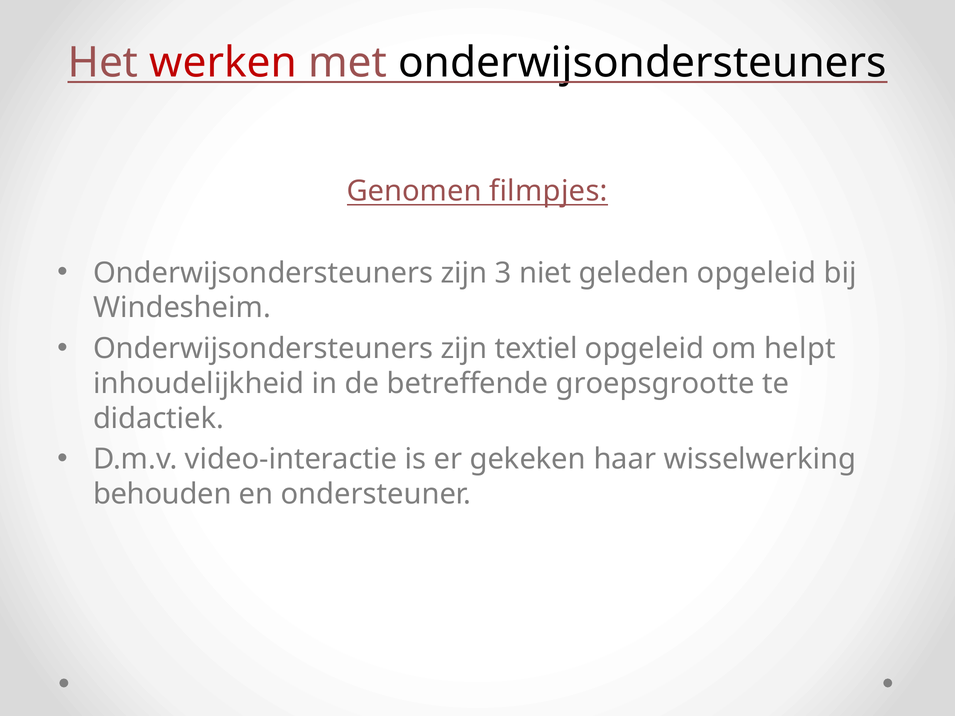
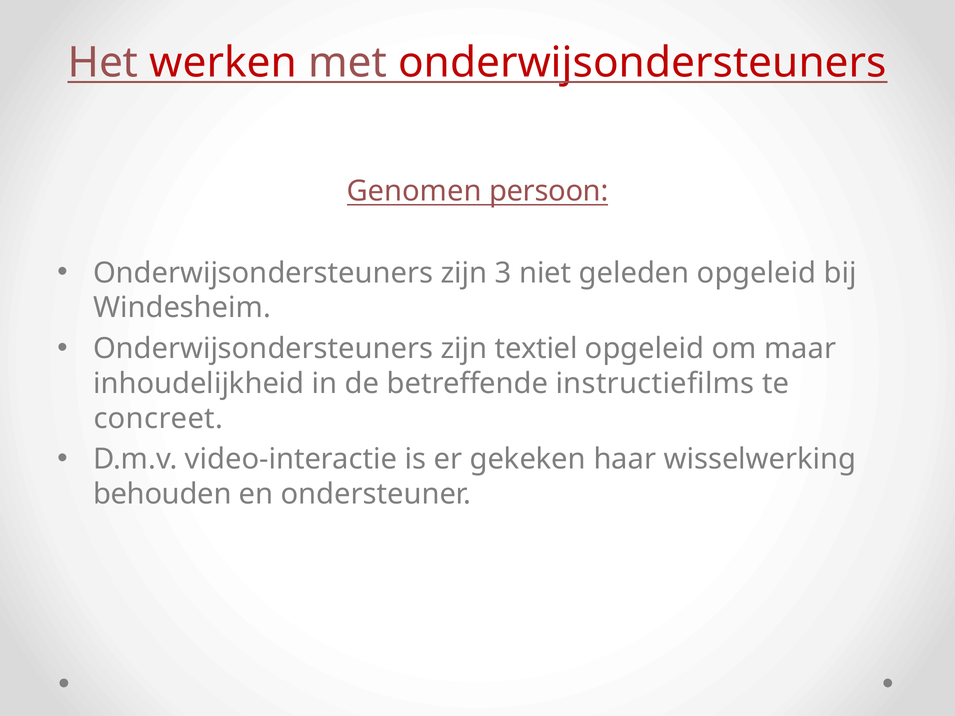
onderwijsondersteuners colour: black -> red (642, 63)
filmpjes: filmpjes -> persoon (549, 191)
helpt: helpt -> maar (800, 349)
groepsgrootte: groepsgrootte -> instructiefilms (655, 384)
didactiek: didactiek -> concreet (158, 419)
